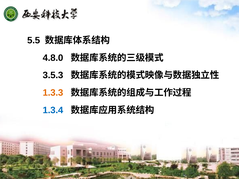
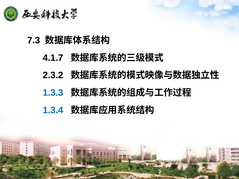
5.5: 5.5 -> 7.3 (34, 40)
4.8.0: 4.8.0 -> 4.1.7 (53, 58)
3.5.3: 3.5.3 -> 2.3.2 (53, 75)
1.3.3 colour: orange -> blue (53, 93)
